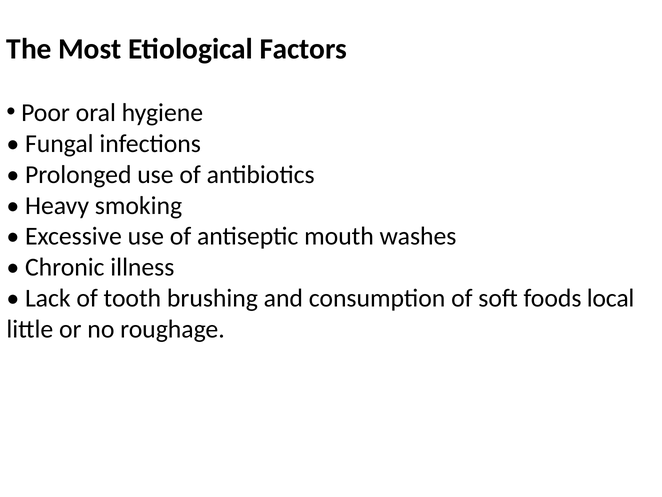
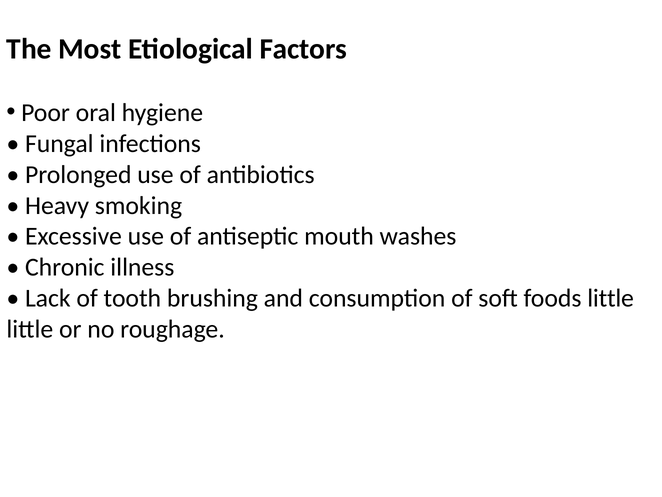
foods local: local -> little (611, 298)
